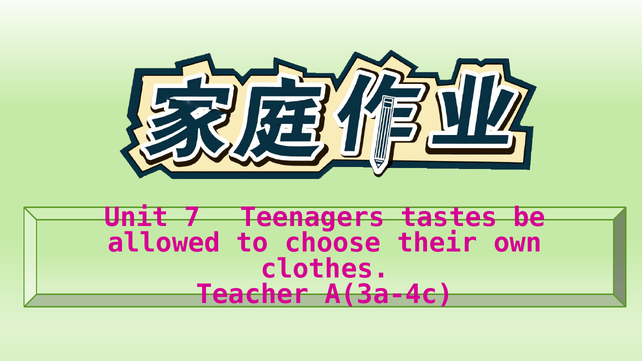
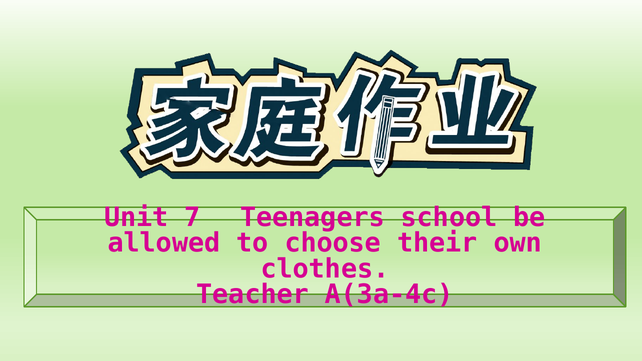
tastes: tastes -> school (449, 218)
